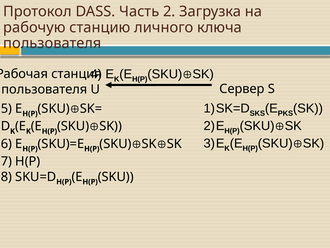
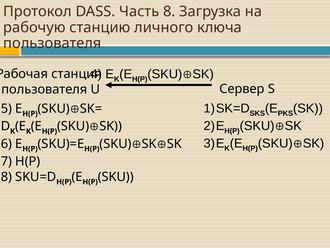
Часть 2: 2 -> 8 (169, 12)
